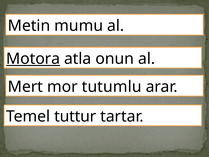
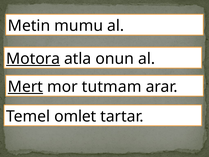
Mert underline: none -> present (25, 87)
tutumlu: tutumlu -> tutmam (112, 87)
tuttur: tuttur -> omlet (75, 116)
